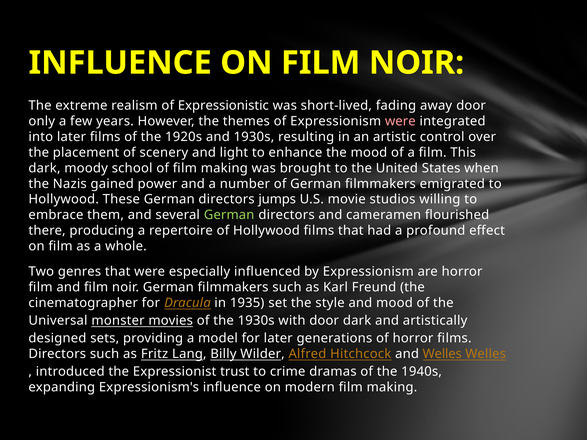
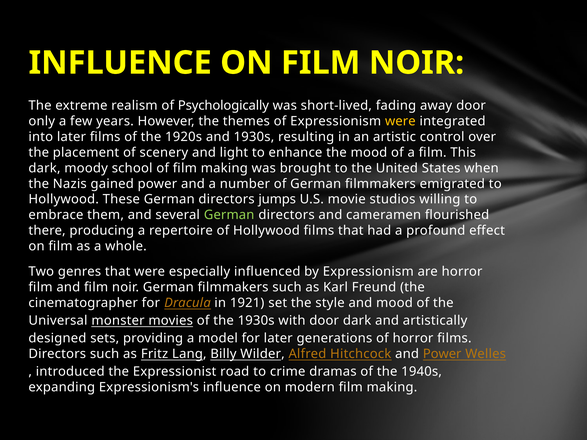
Expressionistic: Expressionistic -> Psychologically (223, 106)
were colour: pink -> yellow (400, 121)
1935: 1935 -> 1921 (247, 303)
and Welles: Welles -> Power (442, 354)
trust: trust -> road (235, 372)
